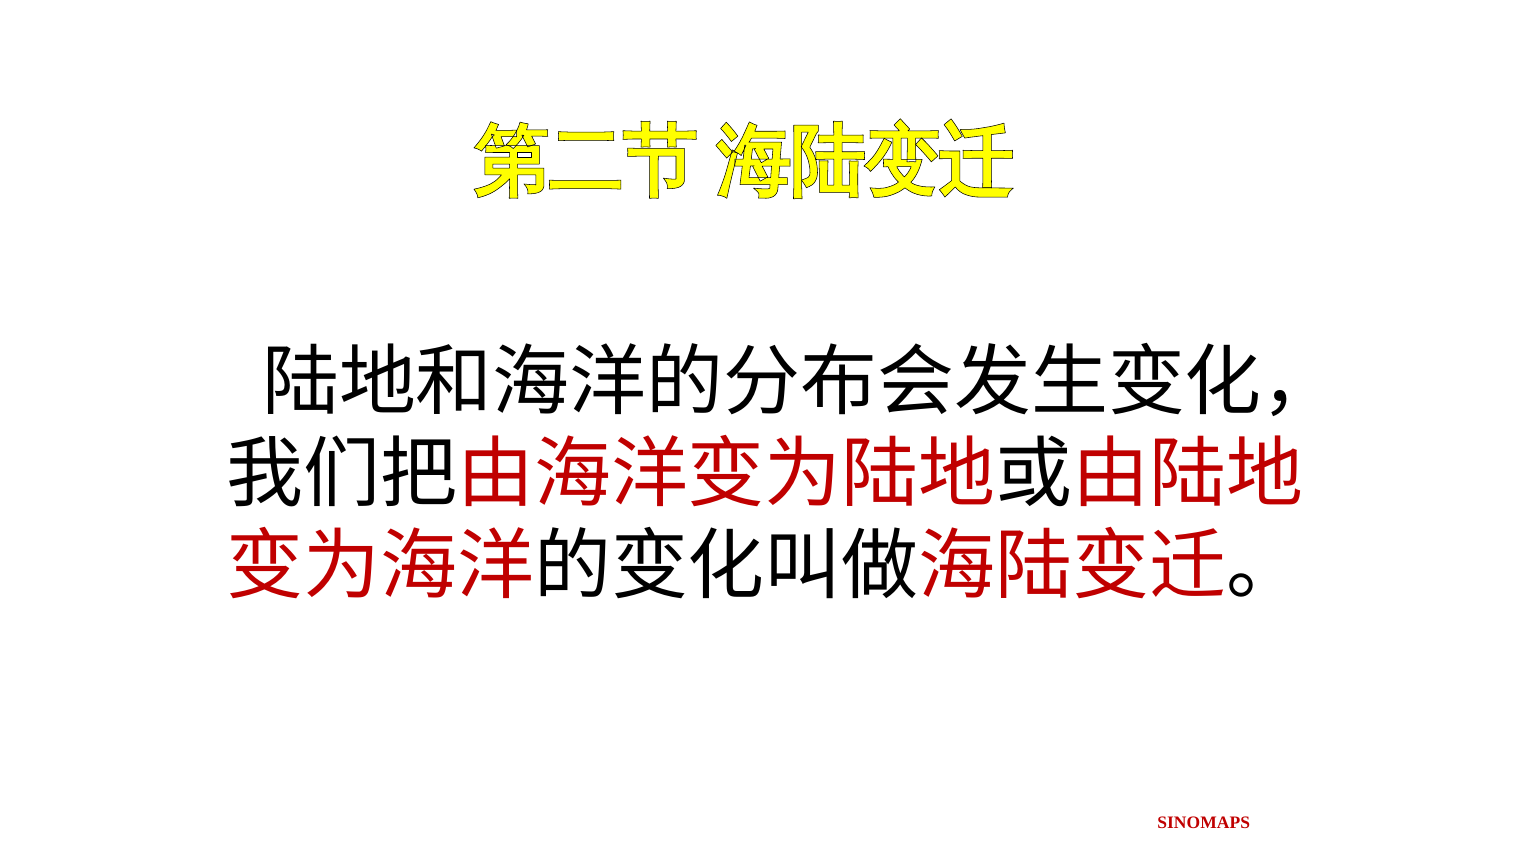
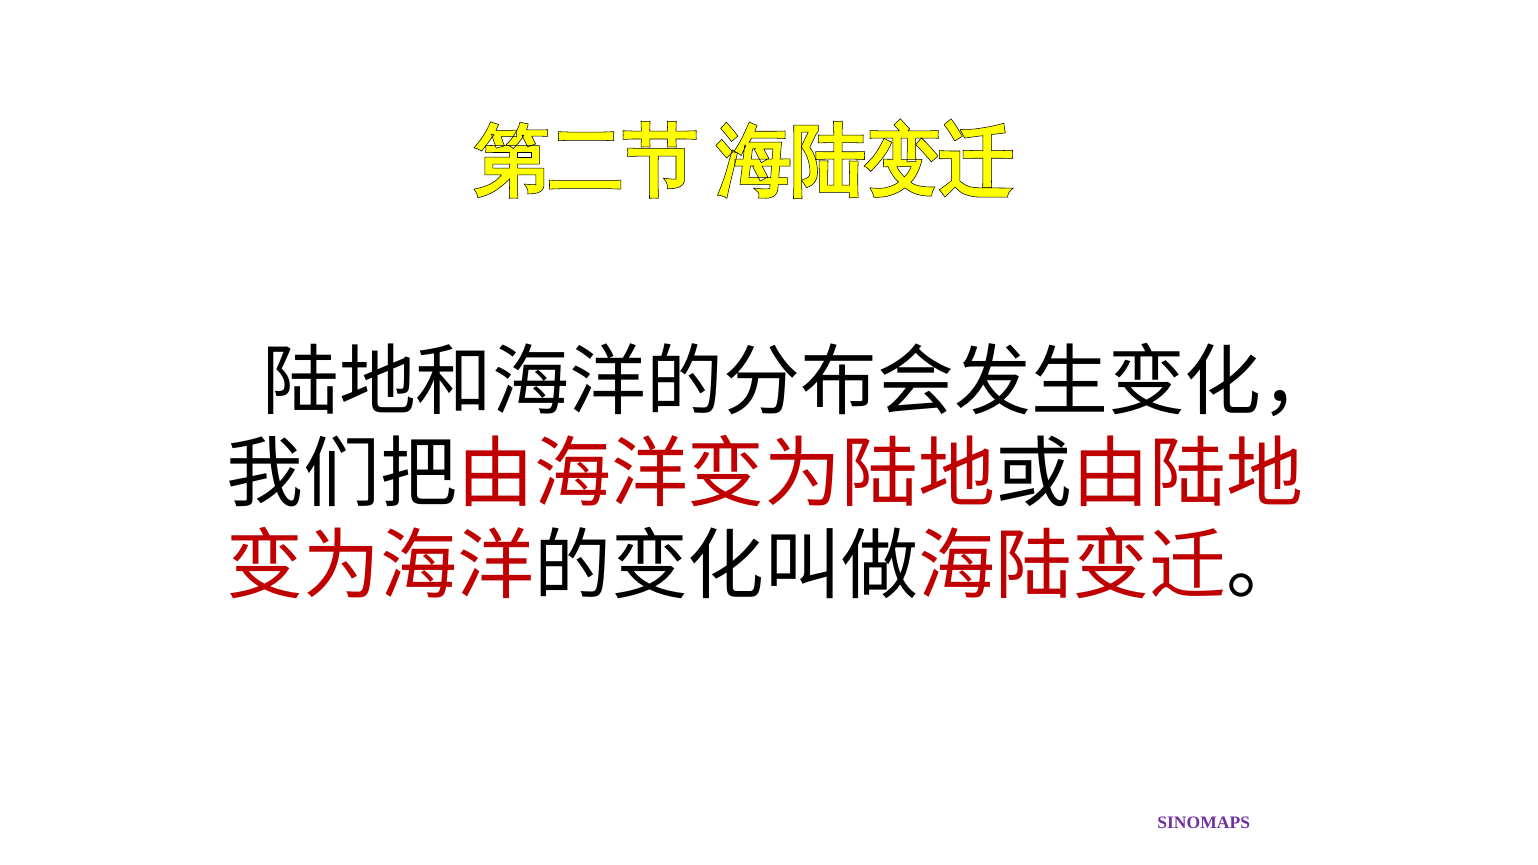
SINOMAPS colour: red -> purple (1204, 823)
